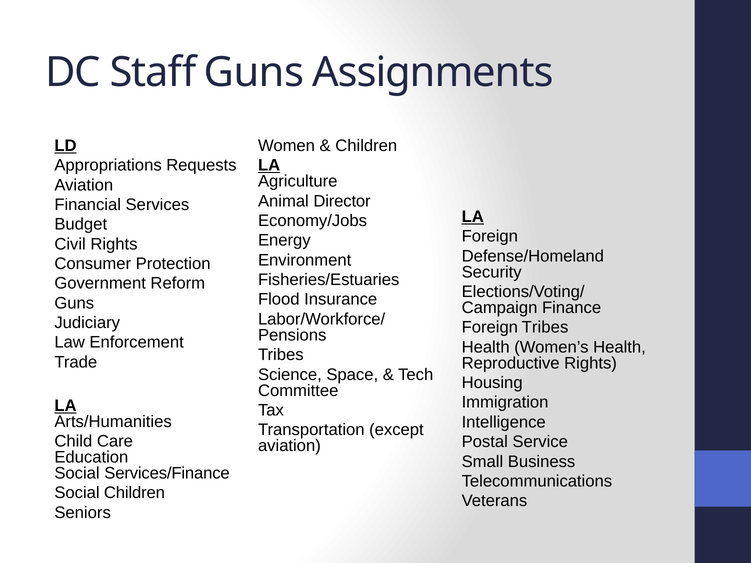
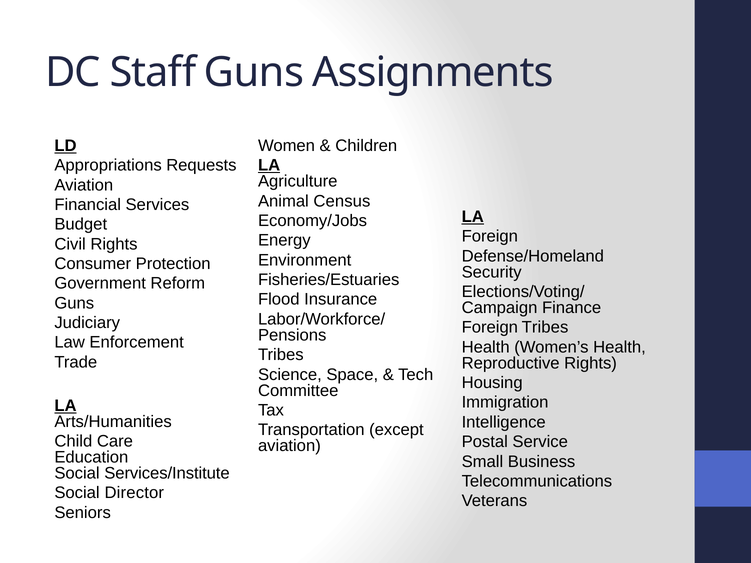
Director: Director -> Census (342, 201)
Services/Finance: Services/Finance -> Services/Institute (167, 473)
Social Children: Children -> Director (134, 493)
